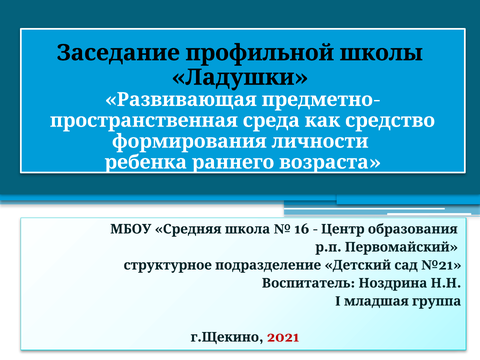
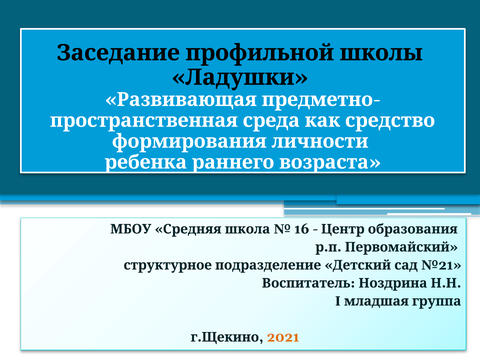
2021 colour: red -> orange (283, 337)
